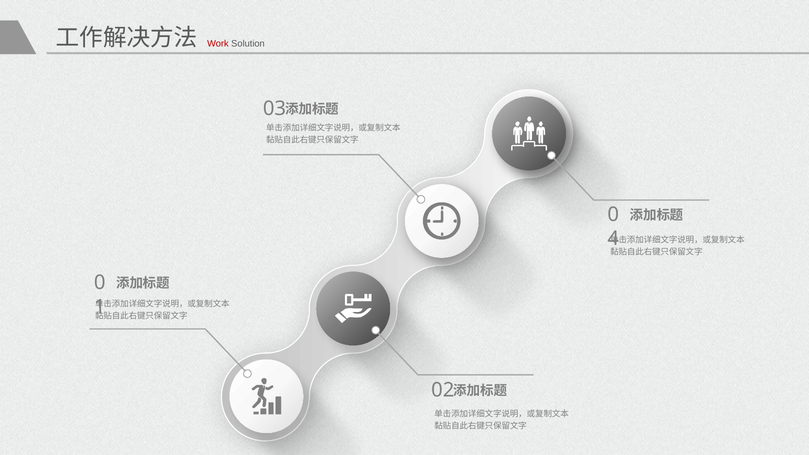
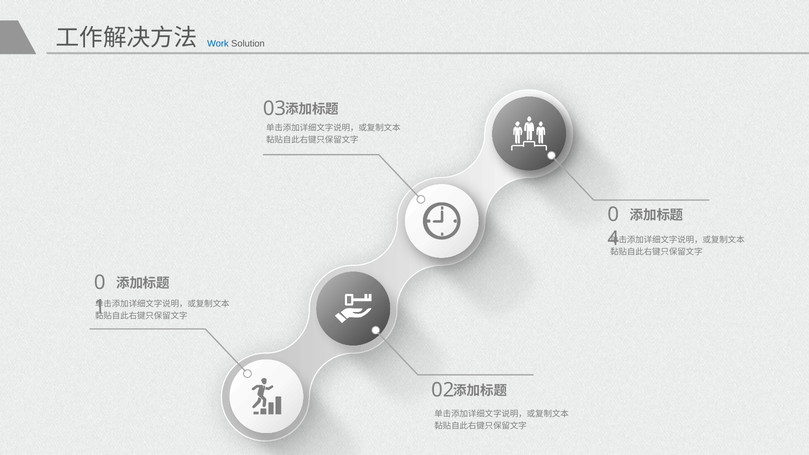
Work colour: red -> blue (218, 44)
